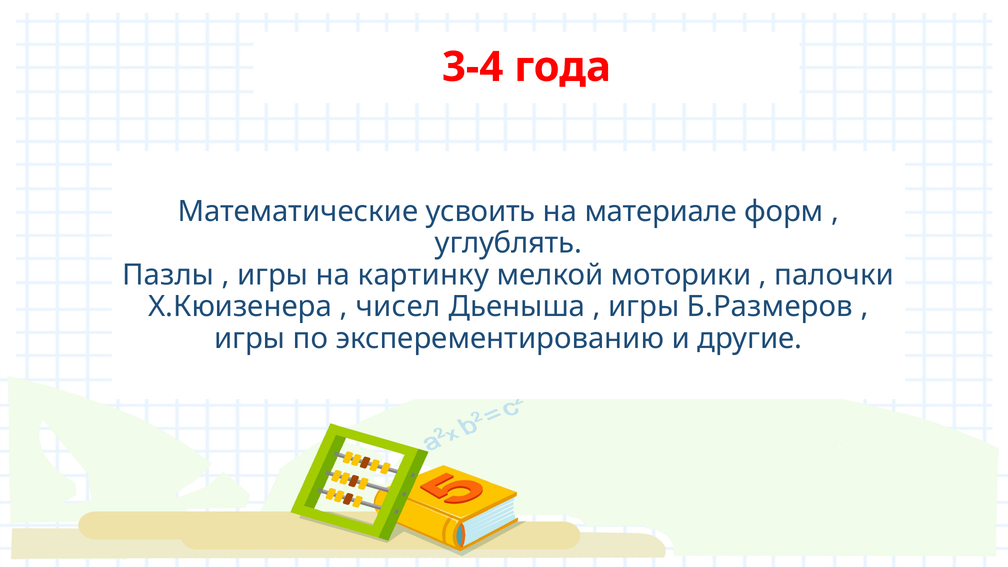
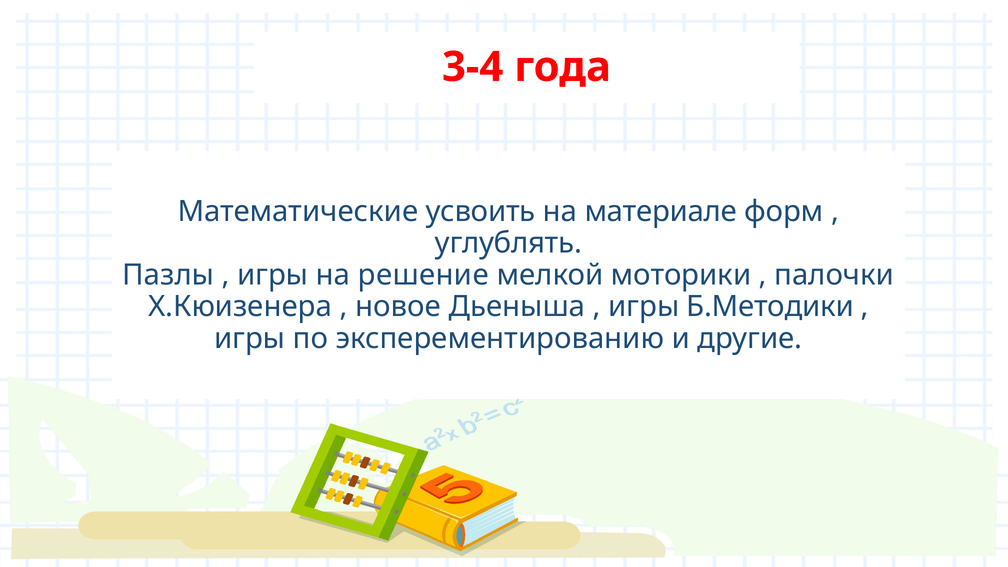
картинку: картинку -> решение (423, 275)
чисел: чисел -> новое (398, 307)
Б.Размеров: Б.Размеров -> Б.Методики (770, 307)
